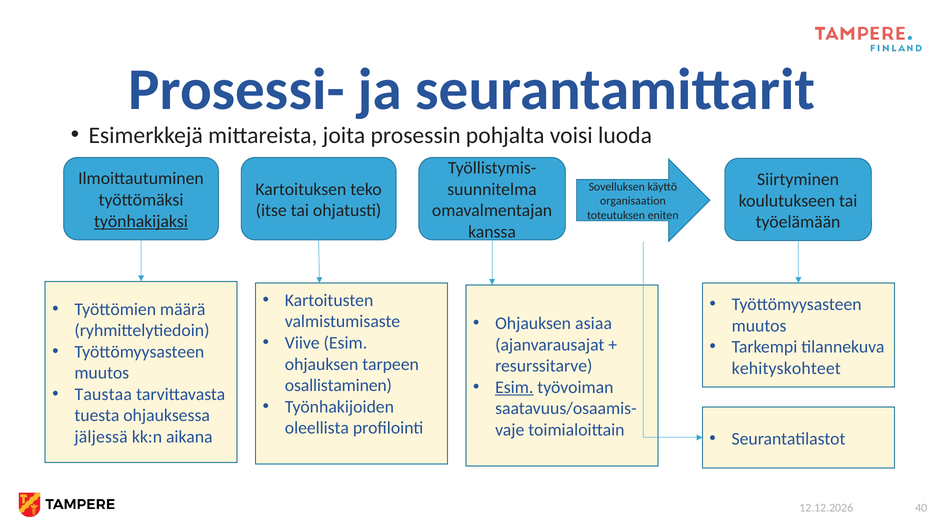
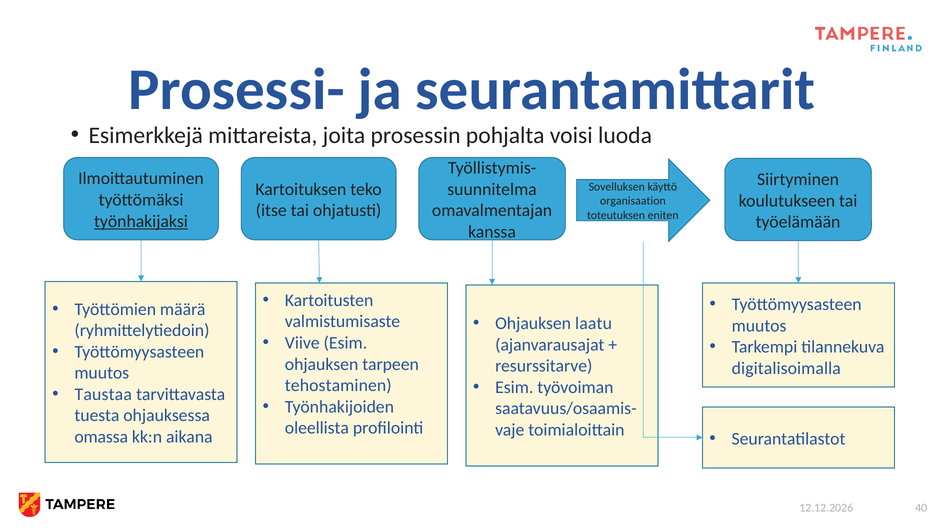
asiaa: asiaa -> laatu (594, 323)
kehityskohteet: kehityskohteet -> digitalisoimalla (786, 368)
Esim underline: present -> none (514, 387)
osallistaminen: osallistaminen -> tehostaminen (338, 385)
jäljessä: jäljessä -> omassa (101, 437)
